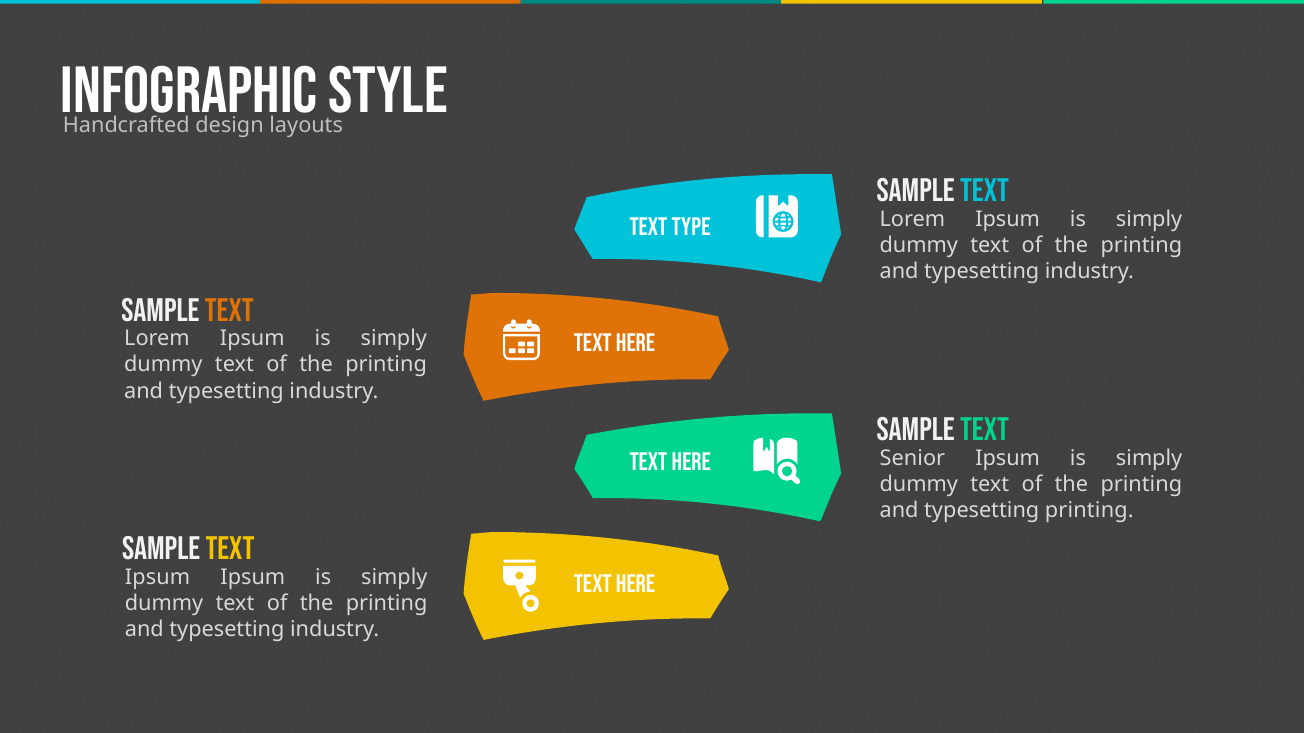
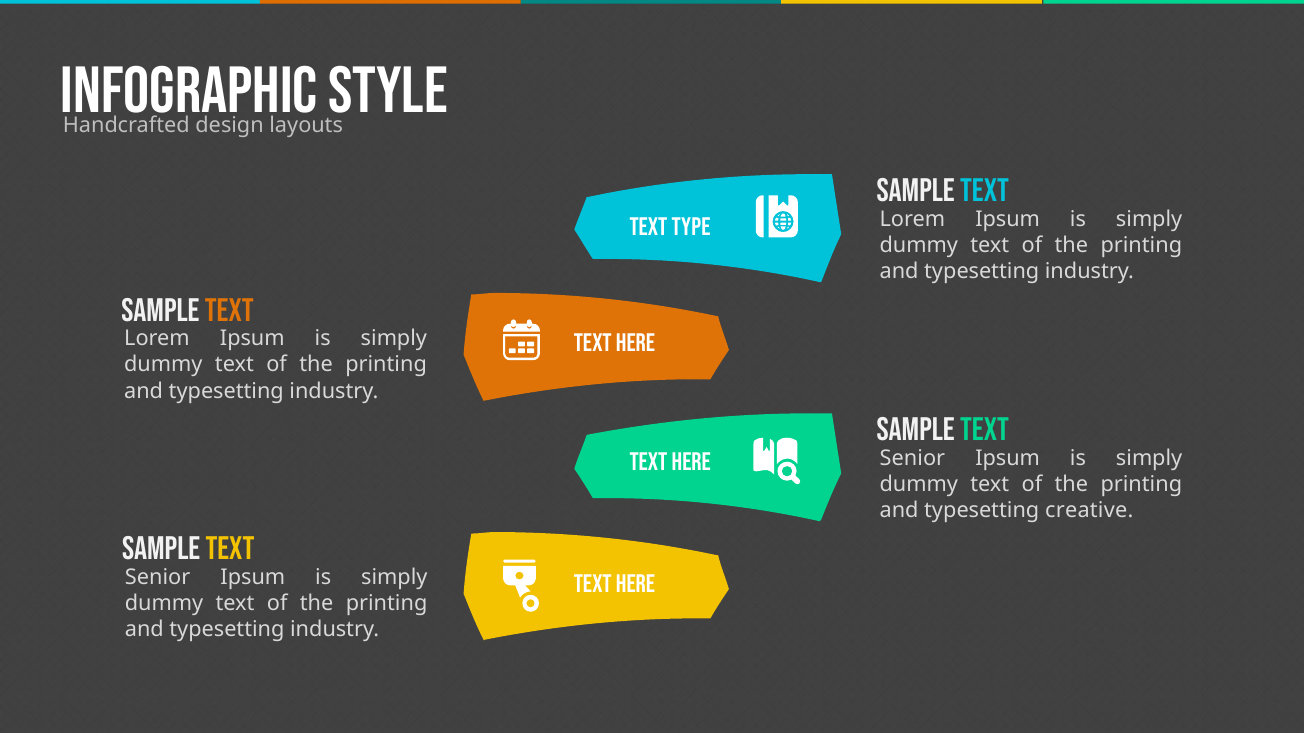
typesetting printing: printing -> creative (1089, 511)
Ipsum: Ipsum -> Senior (158, 578)
